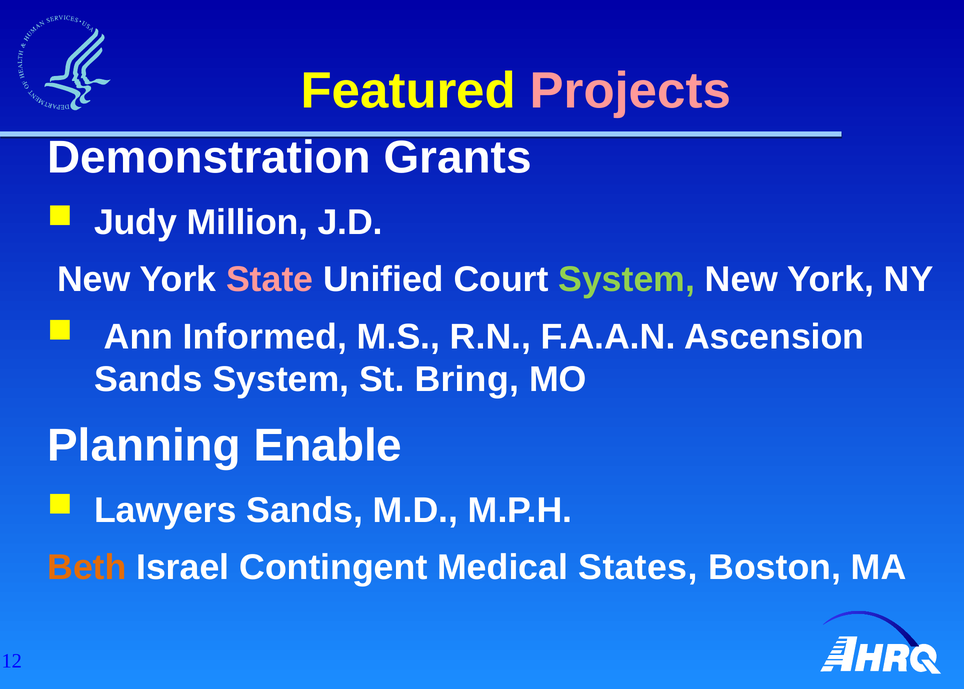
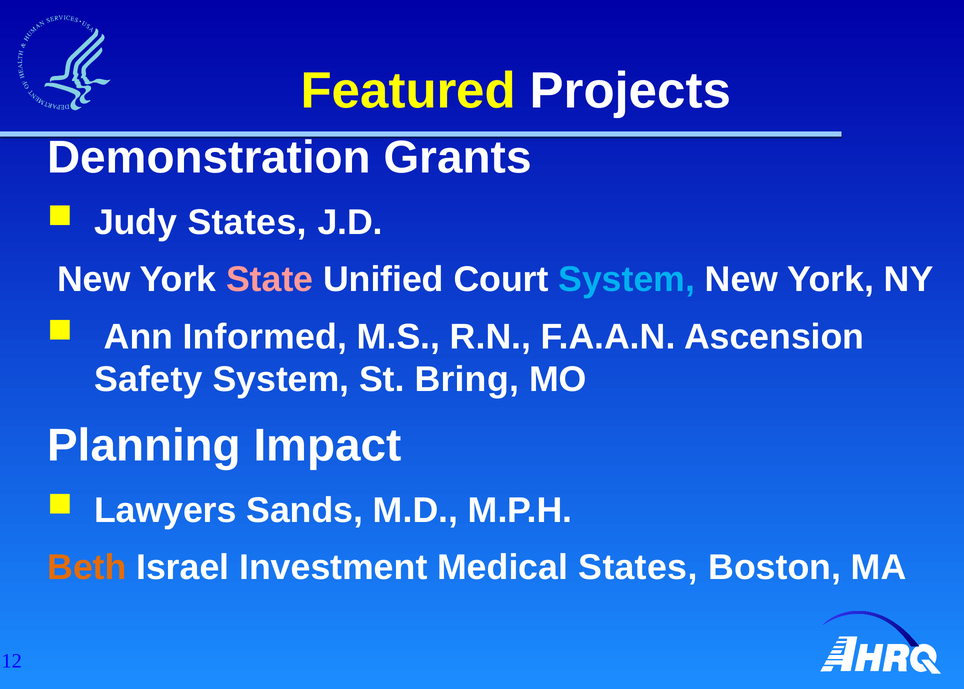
Projects colour: pink -> white (630, 91)
Judy Million: Million -> States (247, 222)
System colour: light green -> light blue (627, 279)
Sands: Sands -> Safety (148, 379)
Enable: Enable -> Impact (328, 445)
Contingent: Contingent -> Investment (333, 567)
